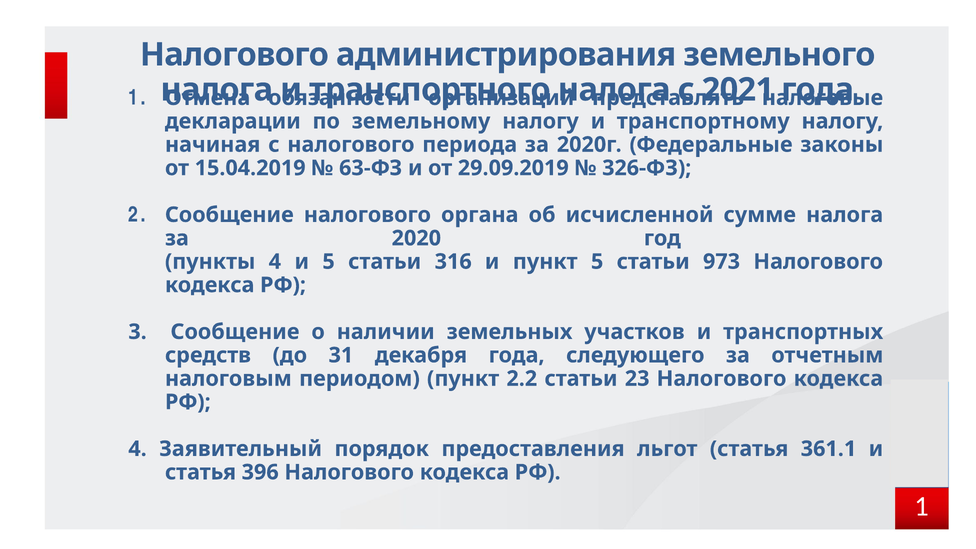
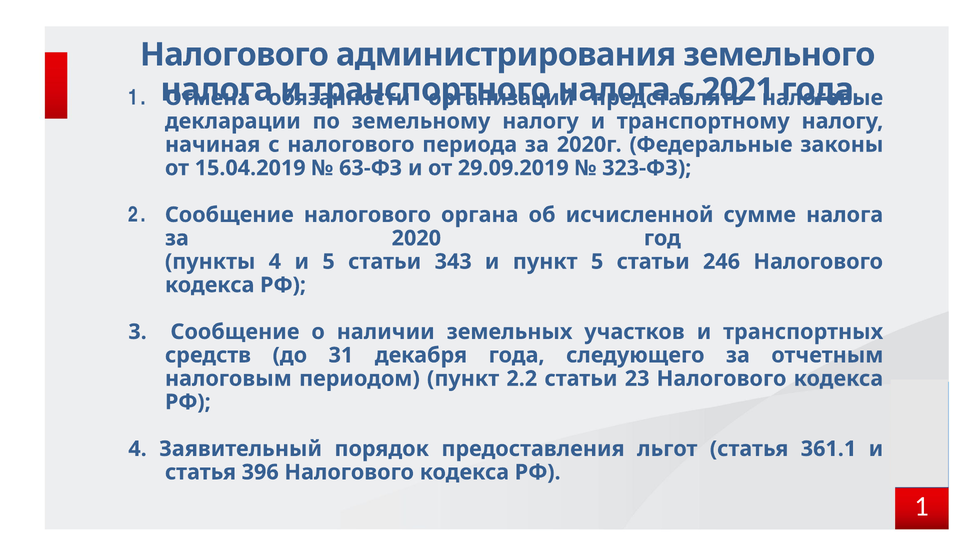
326-ФЗ: 326-ФЗ -> 323-ФЗ (647, 168)
316: 316 -> 343 (453, 262)
973: 973 -> 246 (722, 262)
